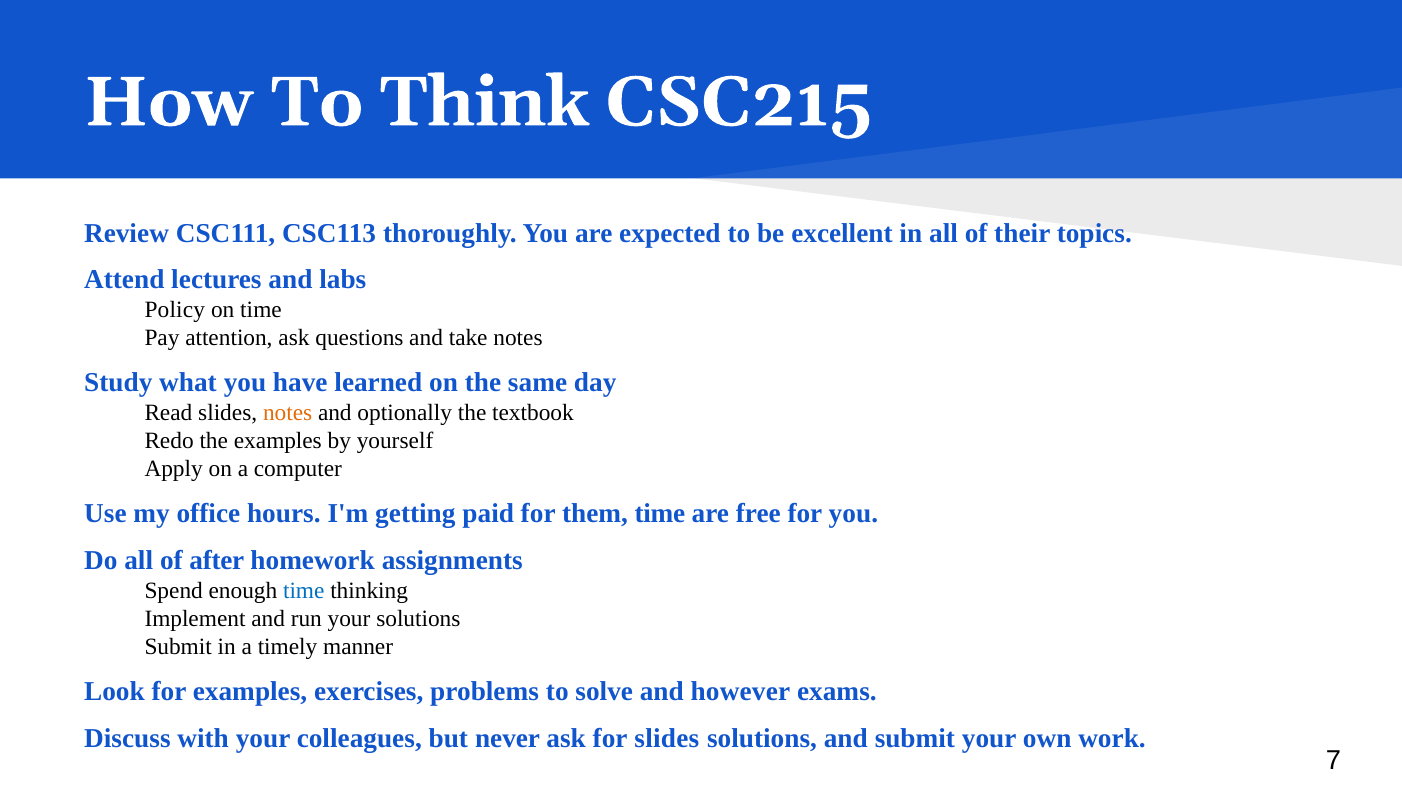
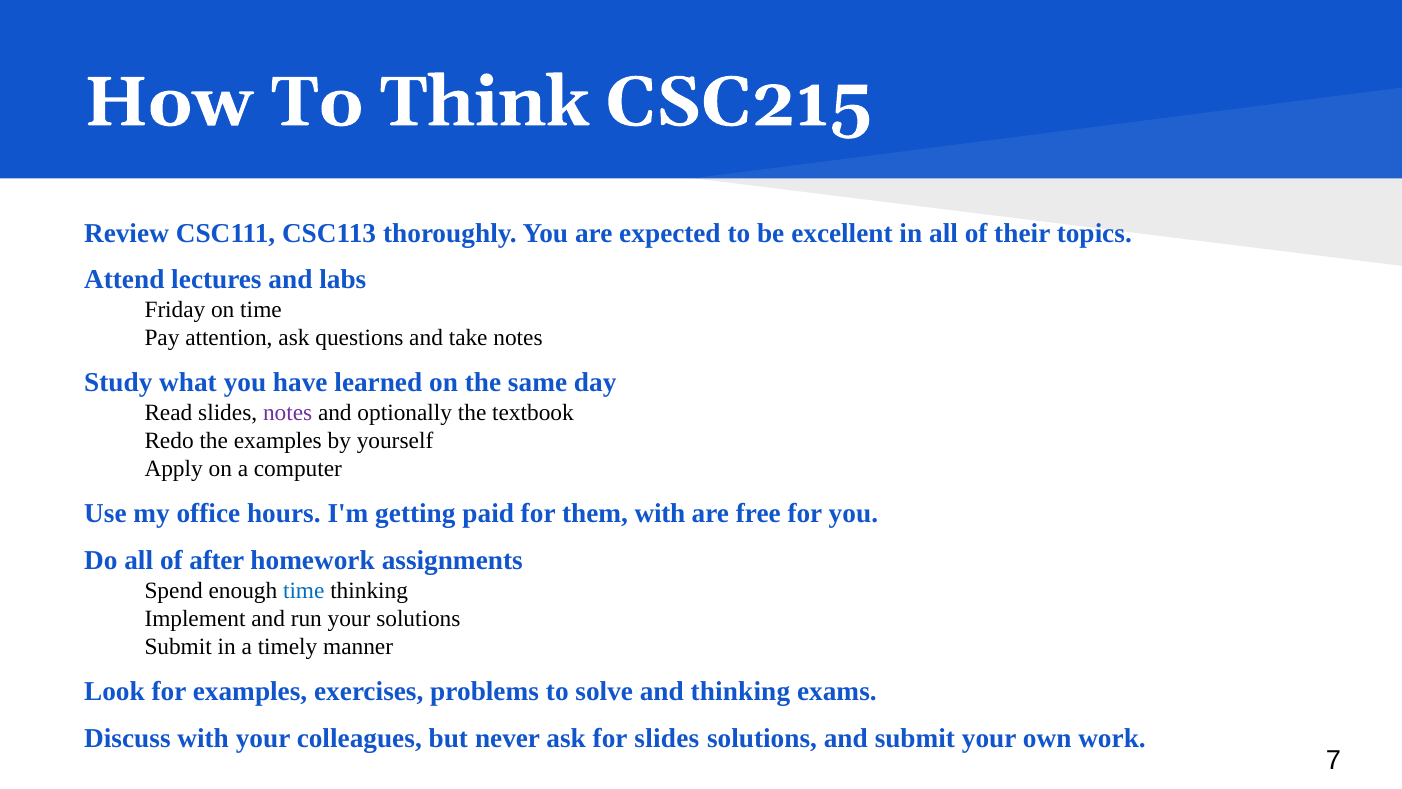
Policy: Policy -> Friday (175, 310)
notes colour: orange -> purple (288, 413)
them time: time -> with (660, 513)
and however: however -> thinking (740, 691)
